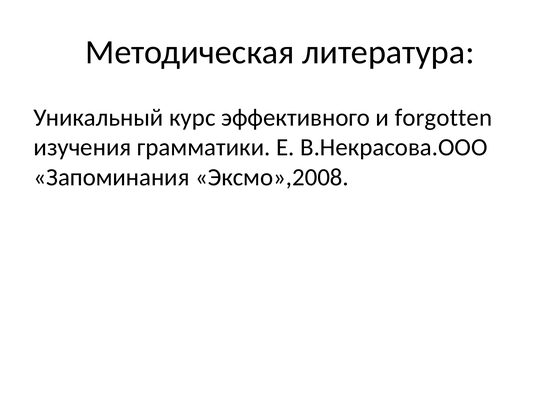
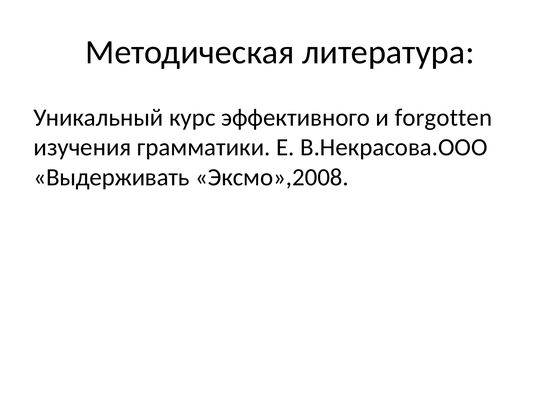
Запоминания: Запоминания -> Выдерживать (112, 177)
